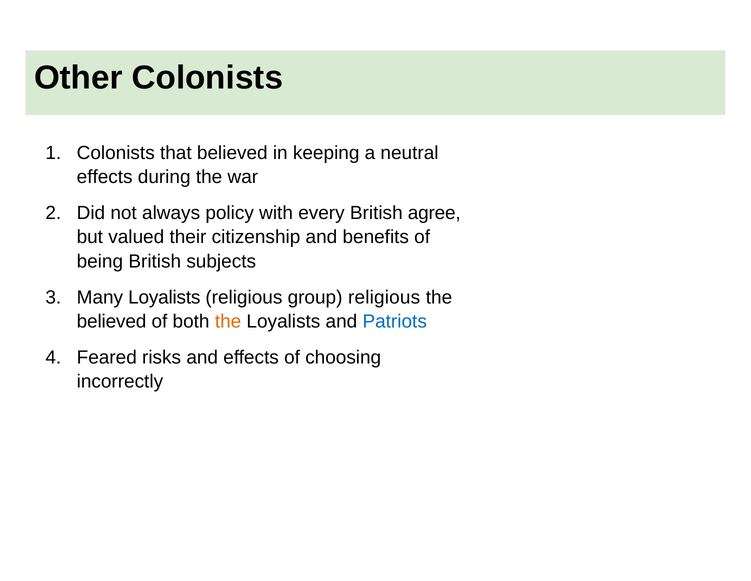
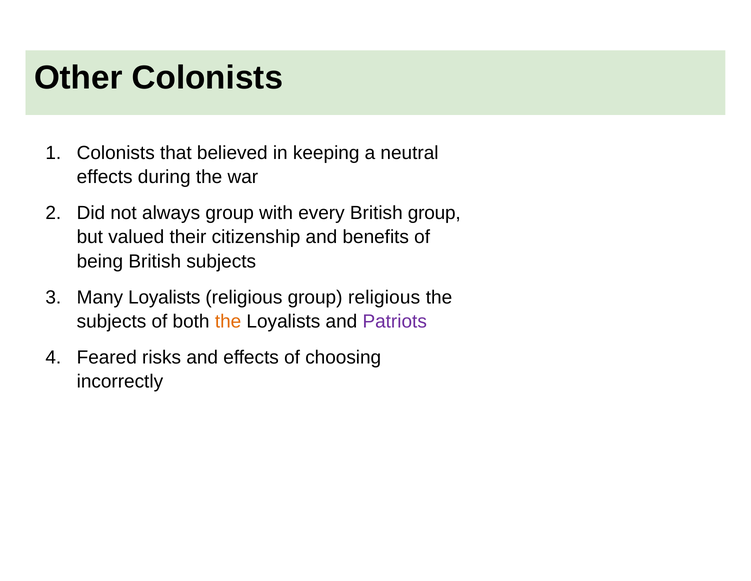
always policy: policy -> group (230, 213)
British agree: agree -> group (434, 213)
believed: believed -> subjects (111, 321)
Patriots colour: blue -> purple (395, 321)
